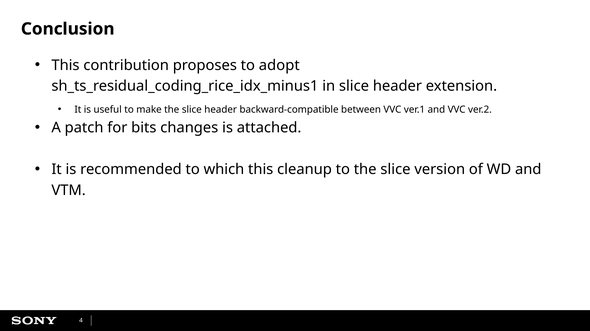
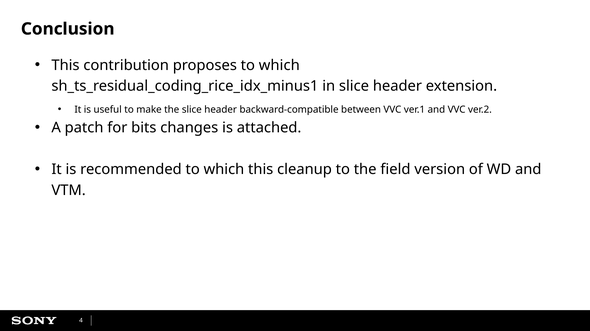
proposes to adopt: adopt -> which (279, 65)
to the slice: slice -> field (395, 170)
